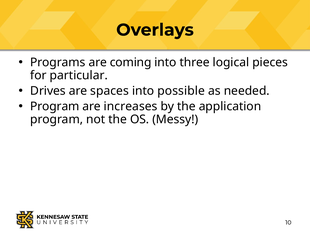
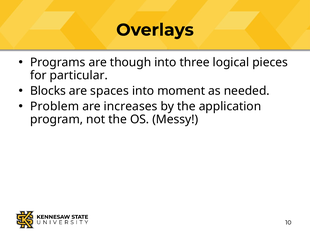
coming: coming -> though (131, 62)
Drives: Drives -> Blocks (48, 91)
possible: possible -> moment (181, 91)
Program: Program -> Problem (55, 106)
